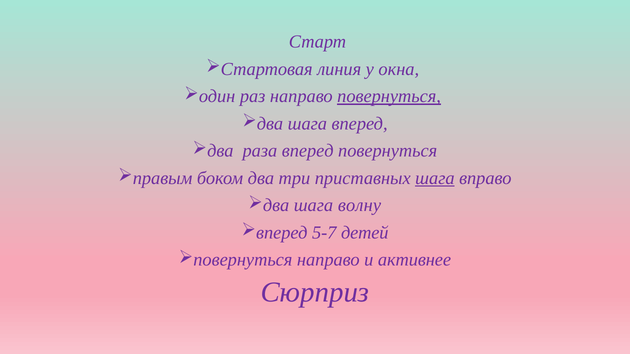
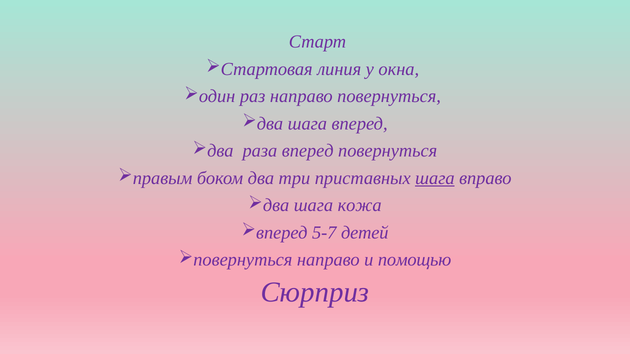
повернуться underline: present -> none (389, 96)
волну: волну -> кожа (360, 206)
активнее: активнее -> помощью (415, 260)
